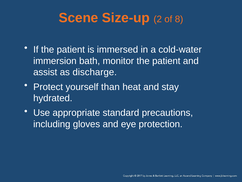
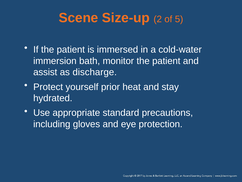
8: 8 -> 5 (179, 19)
than: than -> prior (110, 87)
